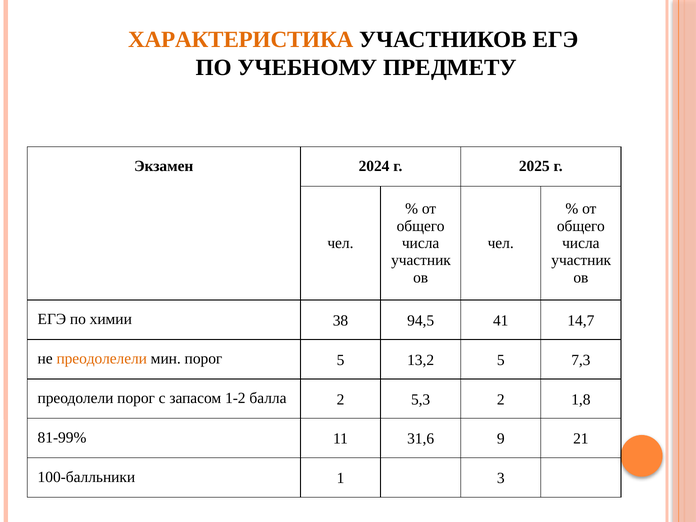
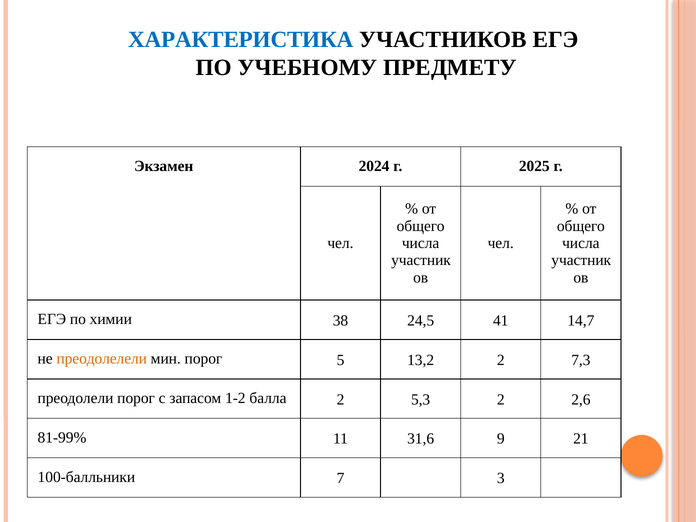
ХАРАКТЕРИСТИКА colour: orange -> blue (241, 40)
94,5: 94,5 -> 24,5 (421, 320)
13,2 5: 5 -> 2 (501, 360)
1,8: 1,8 -> 2,6 (581, 399)
1: 1 -> 7 (341, 478)
